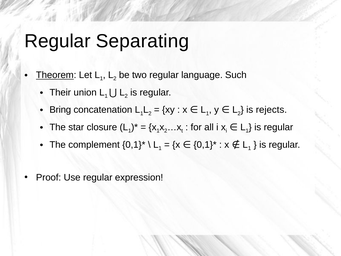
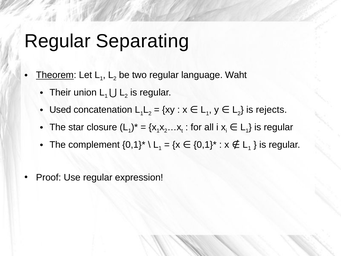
Such: Such -> Waht (236, 75)
Bring: Bring -> Used (60, 110)
